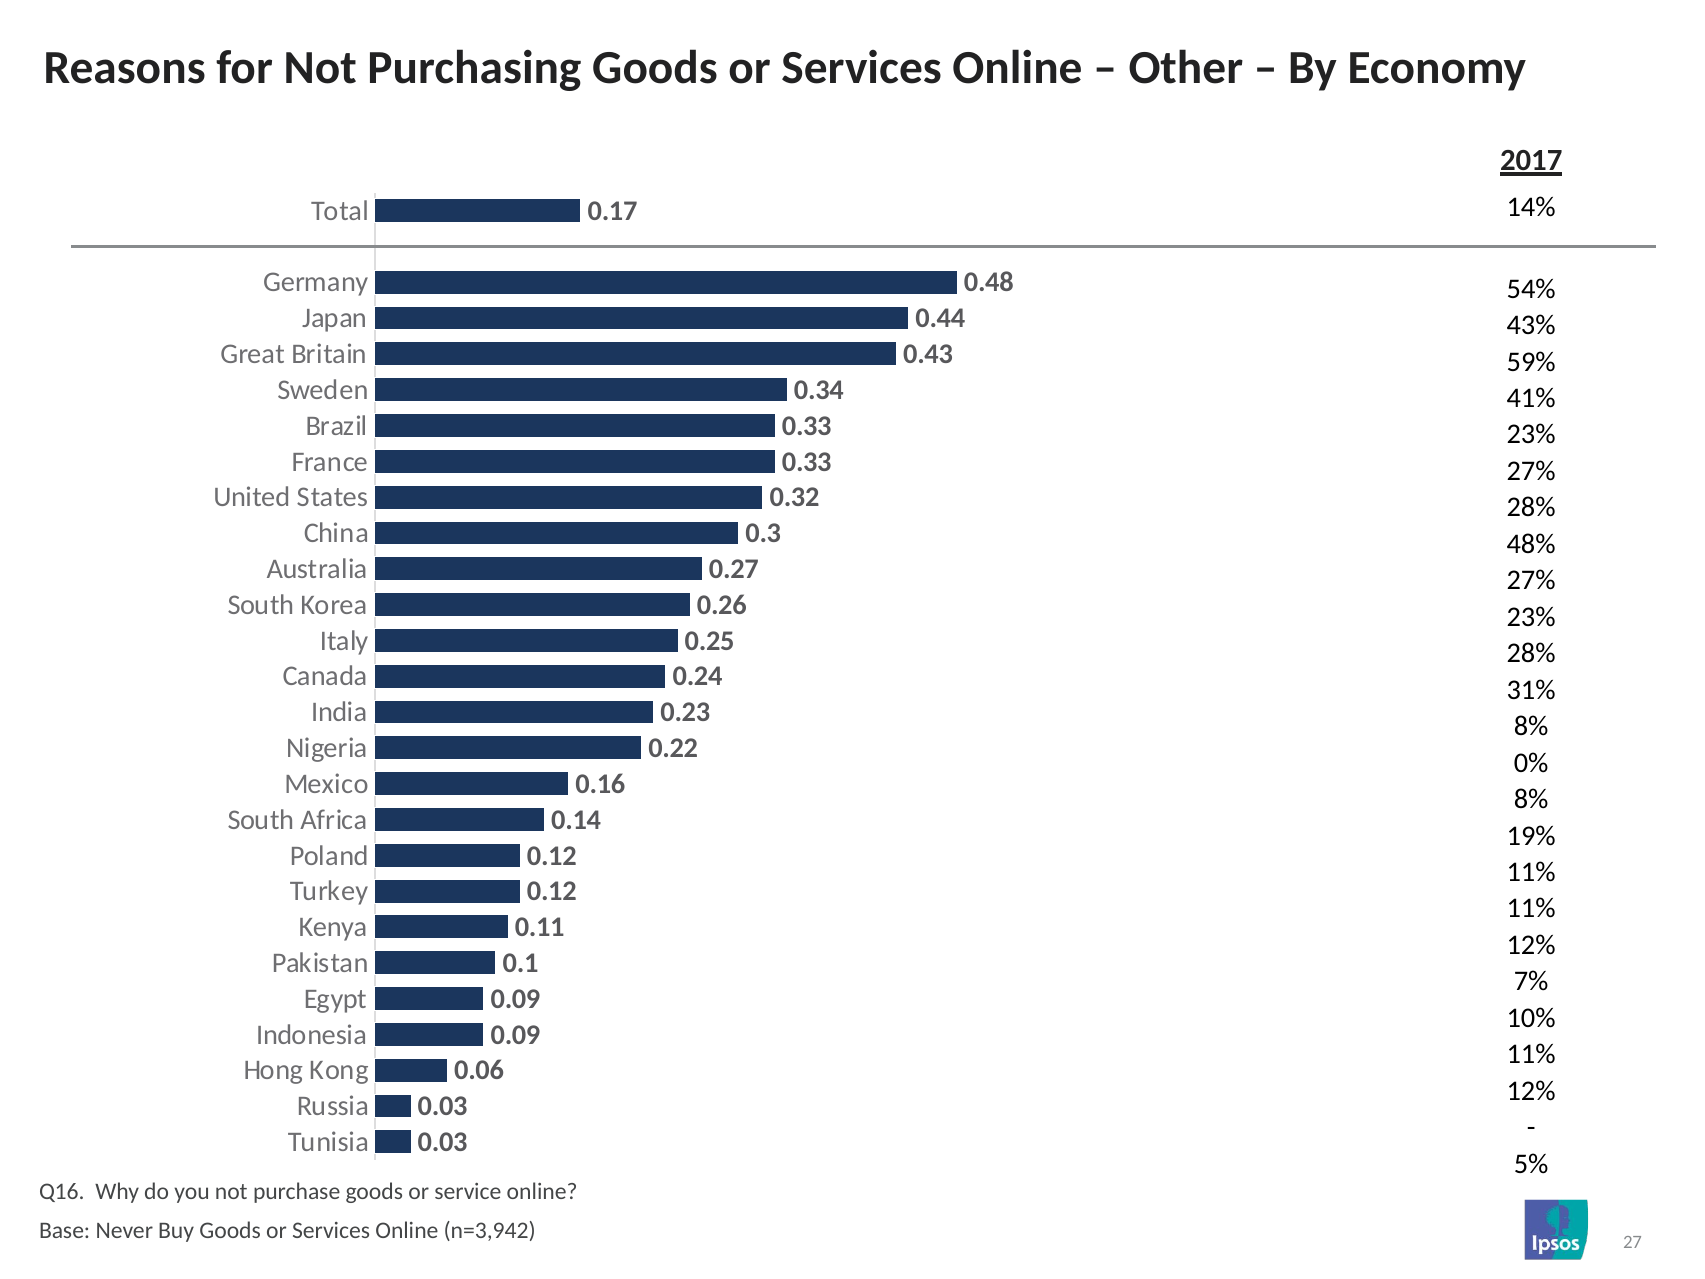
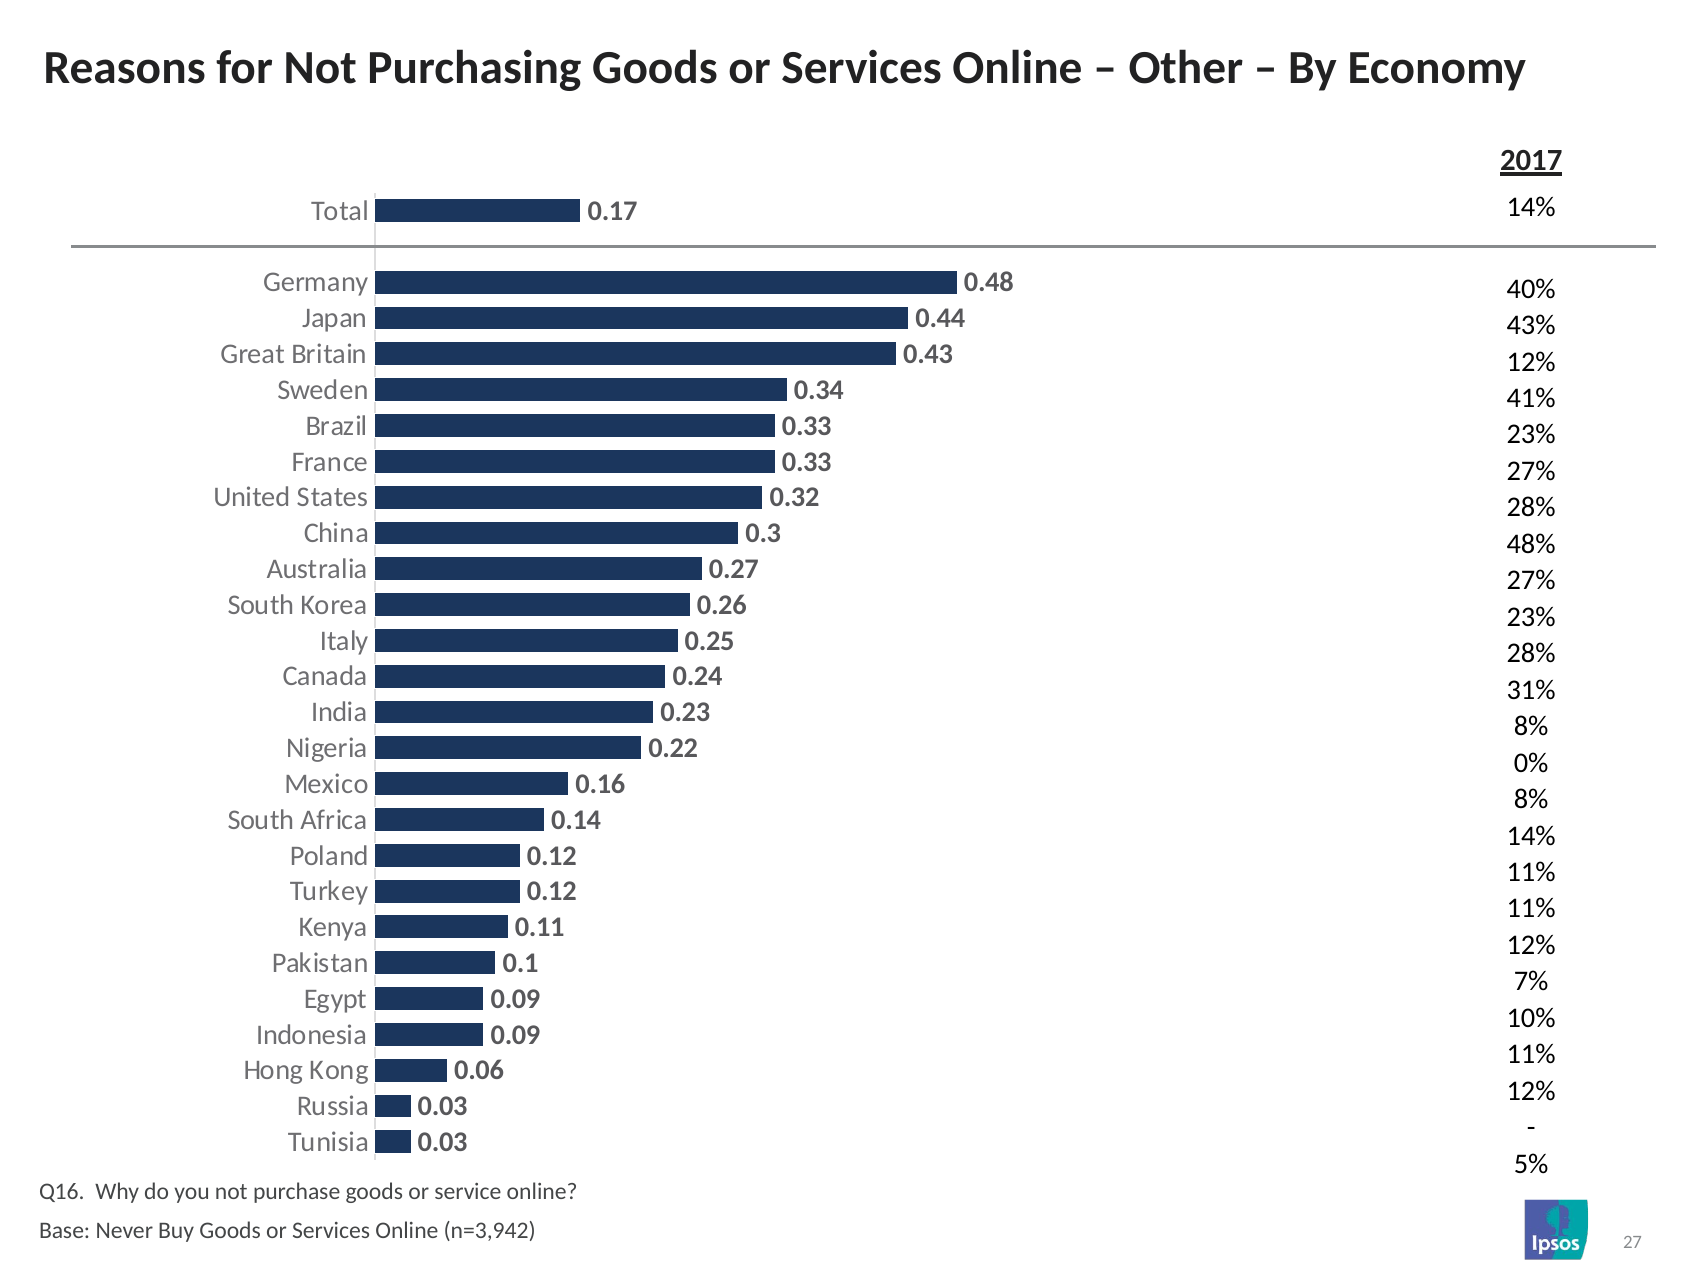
54%: 54% -> 40% (1531, 289)
59%: 59% -> 12% (1531, 362)
19%: 19% -> 14% (1531, 835)
